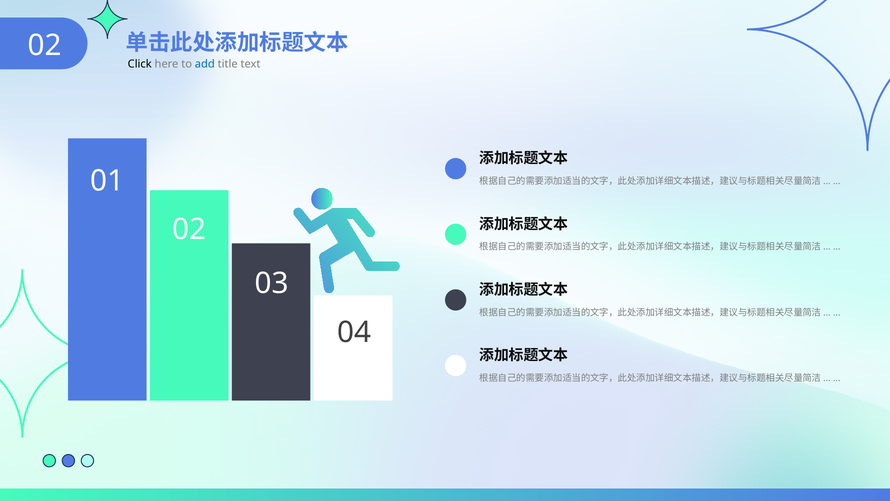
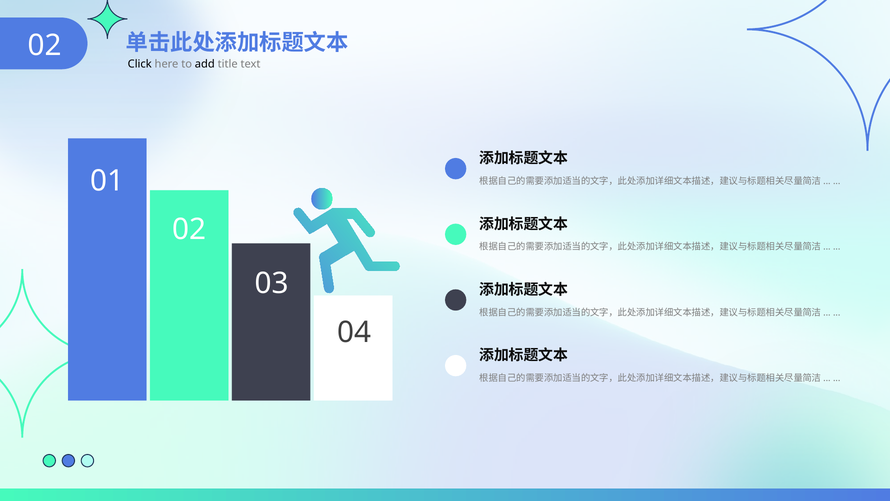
add colour: blue -> black (205, 64)
